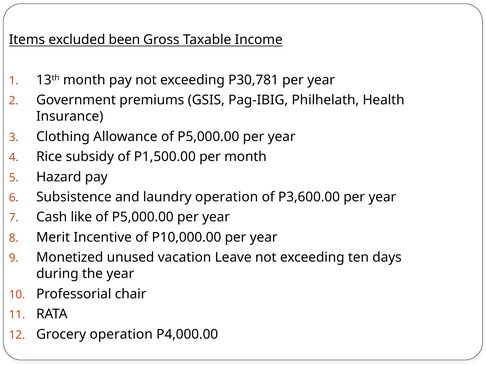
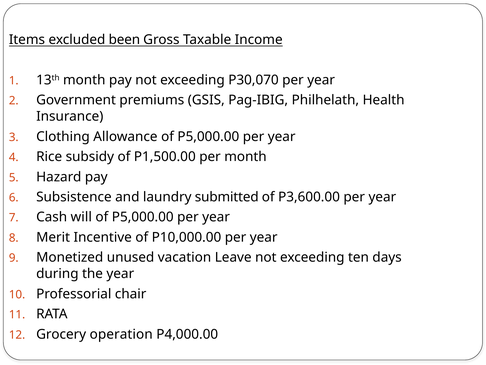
P30,781: P30,781 -> P30,070 (253, 80)
laundry operation: operation -> submitted (227, 197)
like: like -> will (81, 217)
